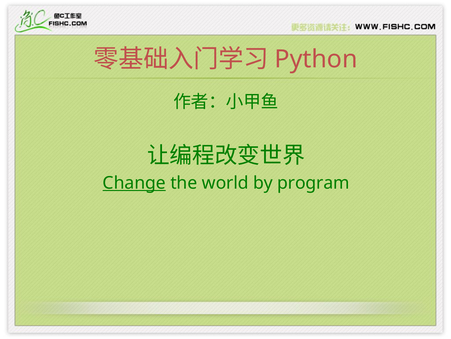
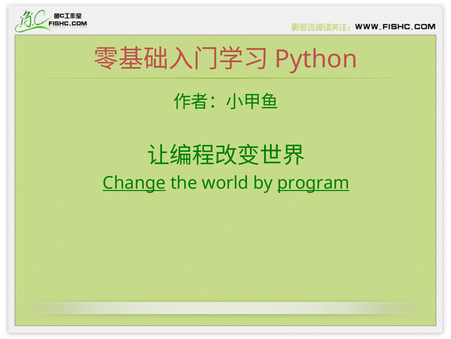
program underline: none -> present (313, 183)
